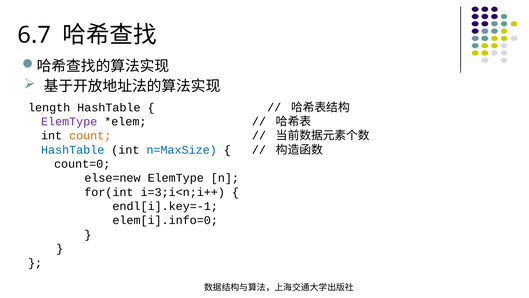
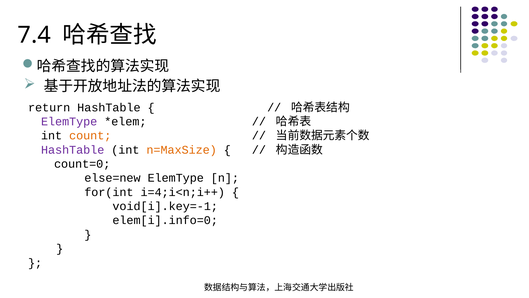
6.7: 6.7 -> 7.4 (34, 35)
length: length -> return (49, 107)
HashTable colour: blue -> purple (73, 150)
n=MaxSize colour: blue -> orange (182, 150)
i=3;i<n;i++: i=3;i<n;i++ -> i=4;i<n;i++ (183, 192)
endl[i].key=-1: endl[i].key=-1 -> void[i].key=-1 (165, 206)
